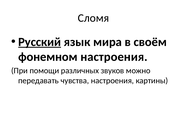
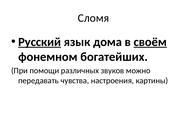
мира: мира -> дома (108, 42)
своём underline: none -> present (150, 42)
фонемном настроения: настроения -> богатейших (114, 57)
